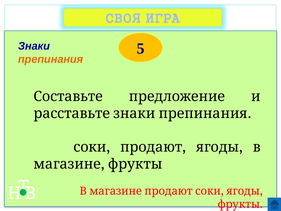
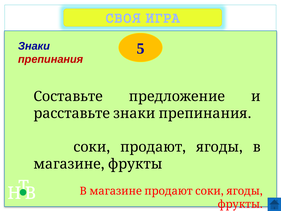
препинания colour: orange -> red (51, 59)
